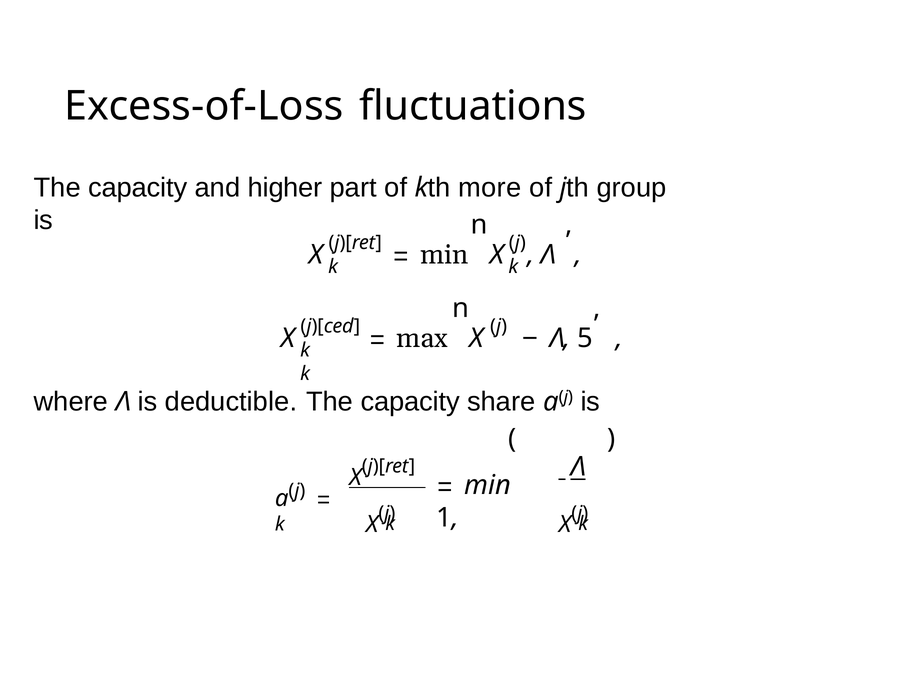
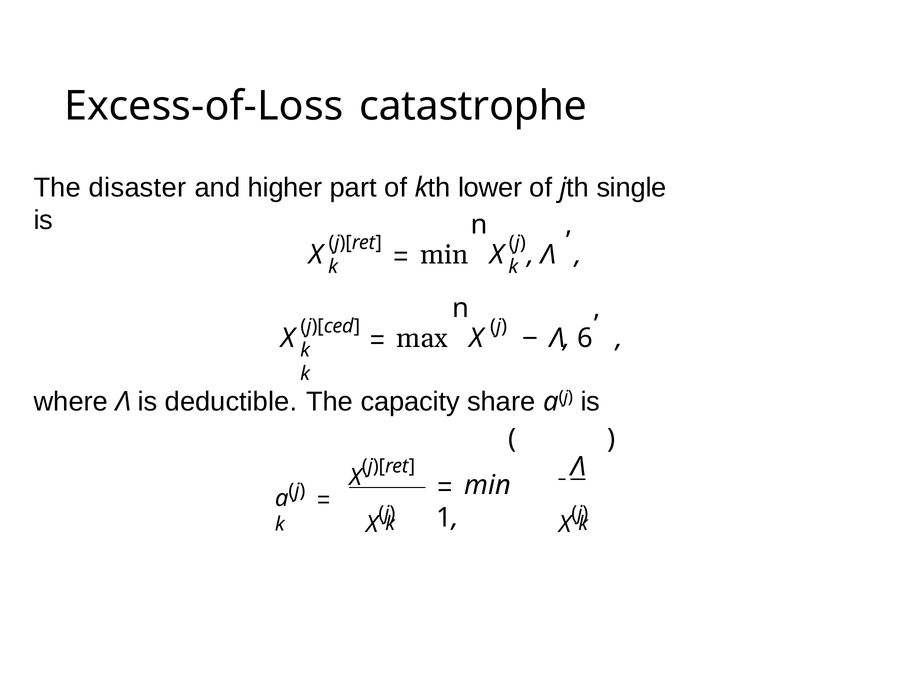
fluctuations: fluctuations -> catastrophe (473, 106)
capacity: capacity -> disaster (138, 188)
more: more -> lower (490, 188)
group: group -> single (632, 188)
5: 5 -> 6 (585, 338)
